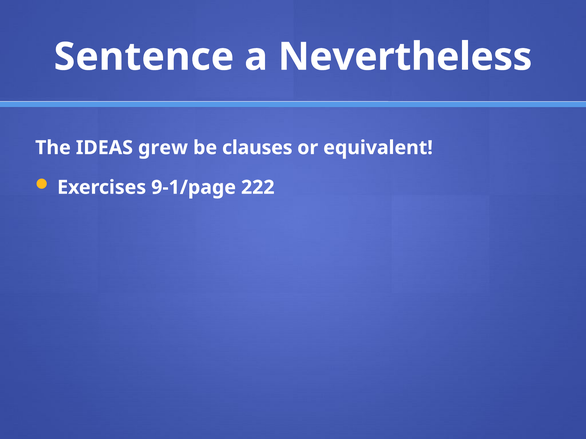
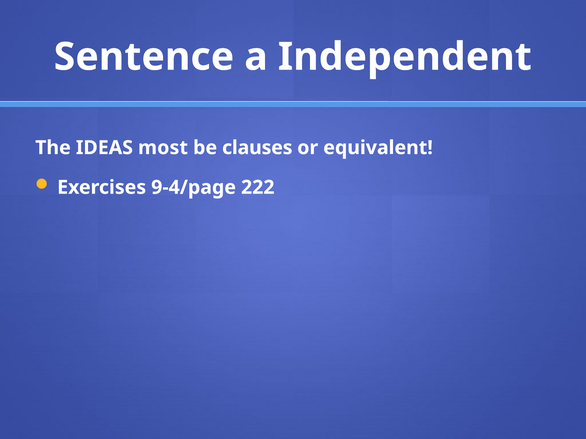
Nevertheless: Nevertheless -> Independent (405, 57)
grew: grew -> most (163, 148)
9-1/page: 9-1/page -> 9-4/page (194, 188)
